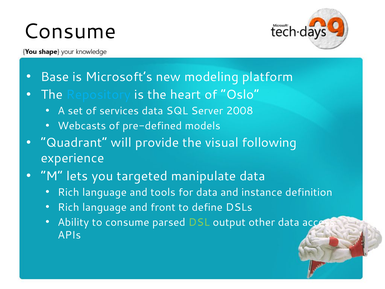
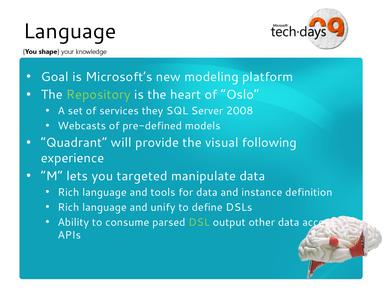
Consume: Consume -> Language (70, 31)
Base: Base -> Goal (55, 77)
Repository colour: light blue -> light green (98, 95)
services data: data -> they (152, 111)
front: front -> unify (163, 207)
